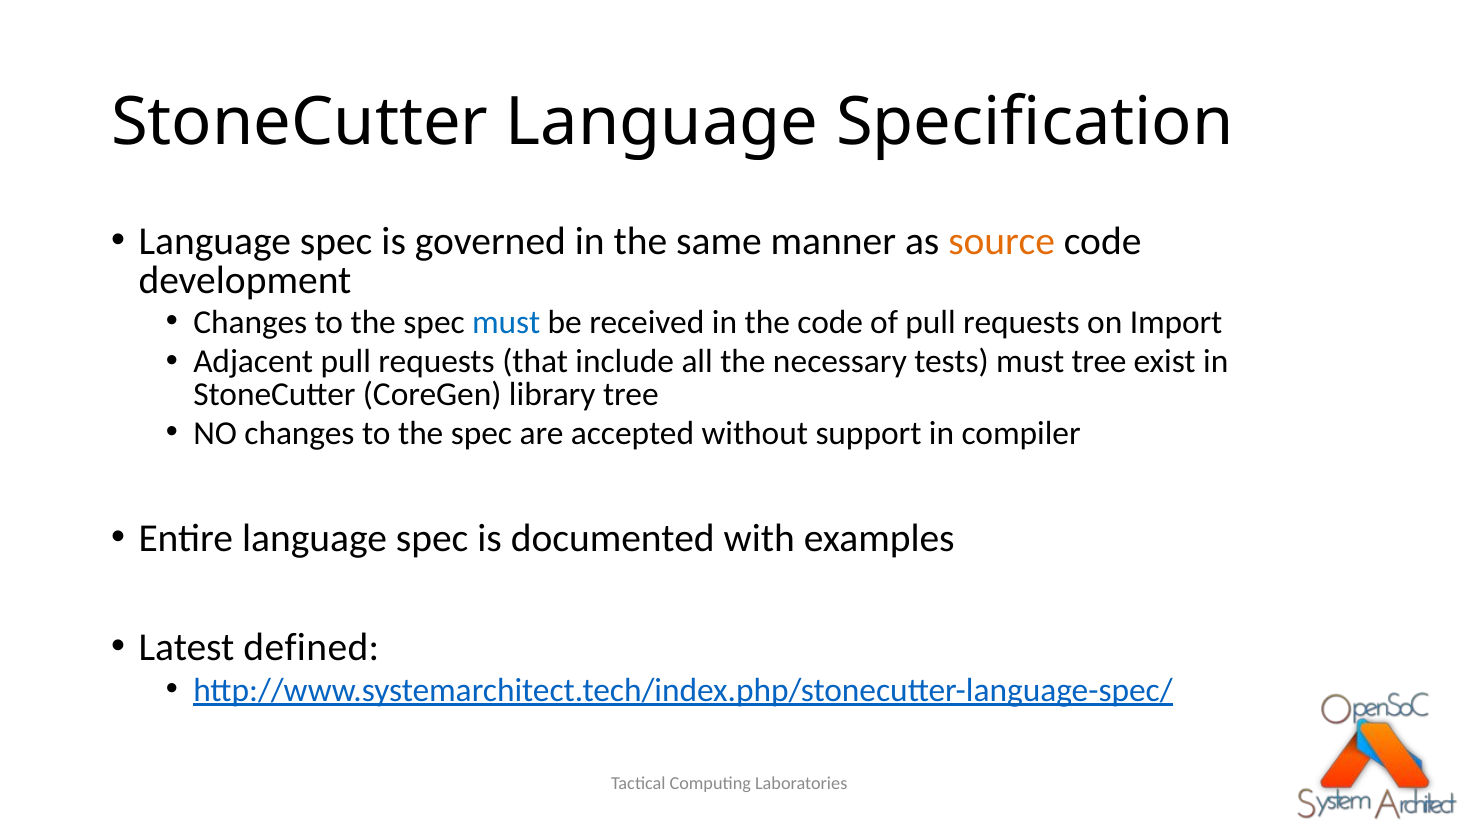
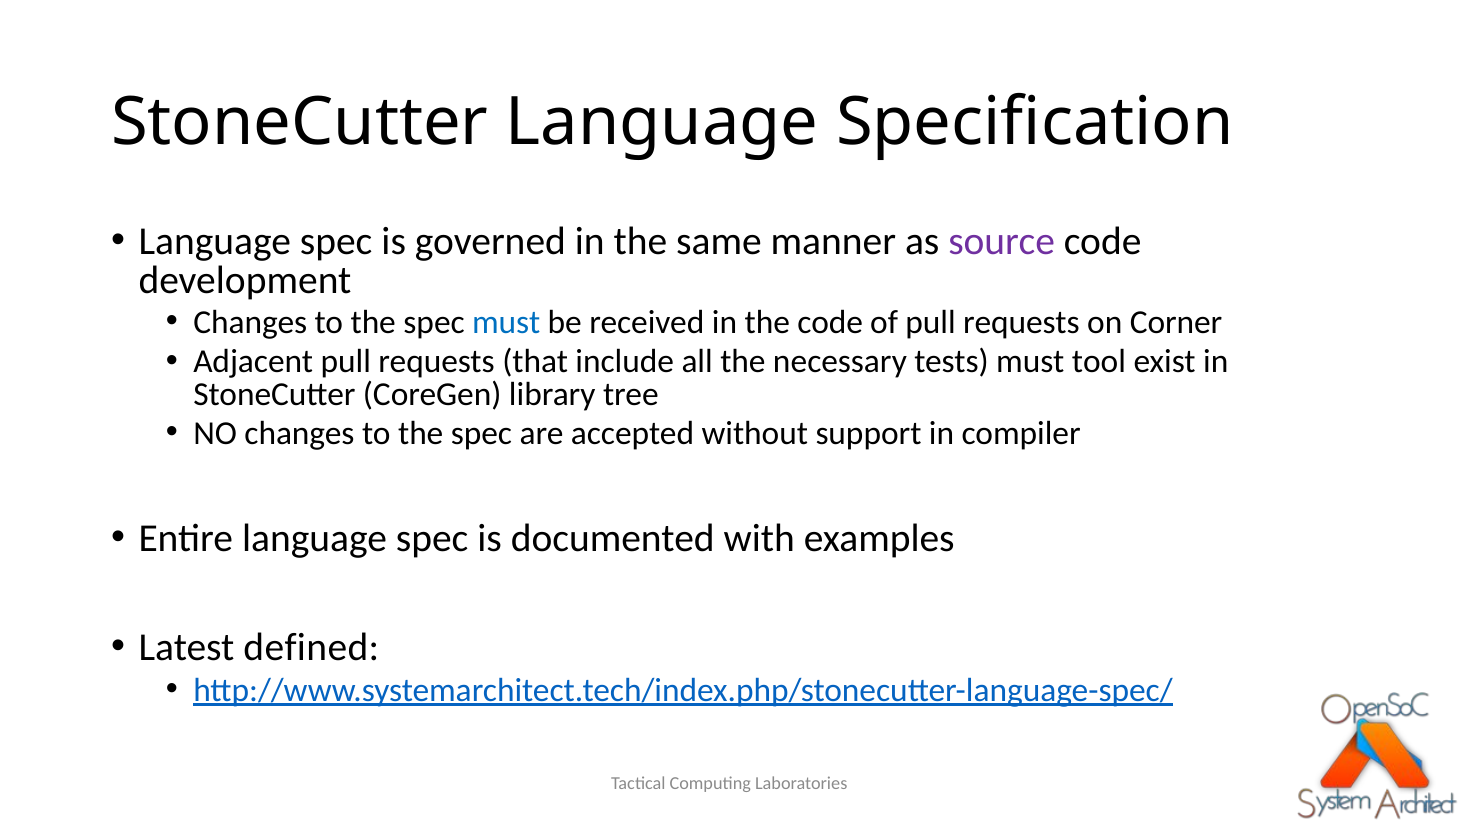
source colour: orange -> purple (1002, 242)
Import: Import -> Corner (1176, 322)
must tree: tree -> tool (1099, 362)
